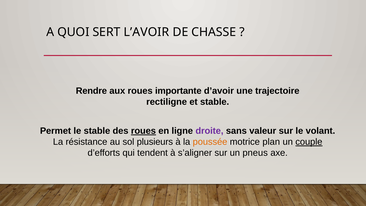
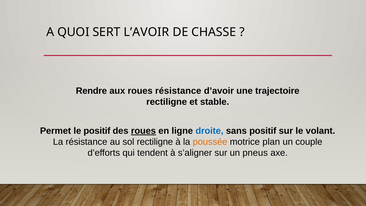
roues importante: importante -> résistance (178, 91)
le stable: stable -> positif (97, 131)
droite colour: purple -> blue (209, 131)
sans valeur: valeur -> positif (263, 131)
sol plusieurs: plusieurs -> rectiligne (155, 142)
couple underline: present -> none (309, 142)
